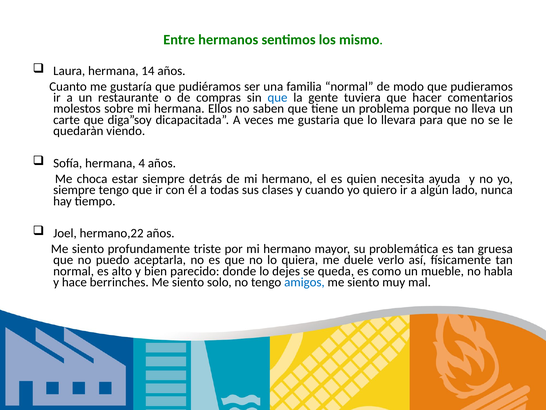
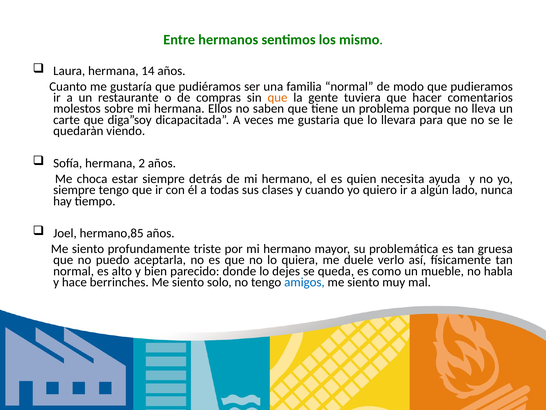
que colour: blue -> orange (278, 97)
4: 4 -> 2 (142, 163)
hermano,22: hermano,22 -> hermano,85 (112, 233)
